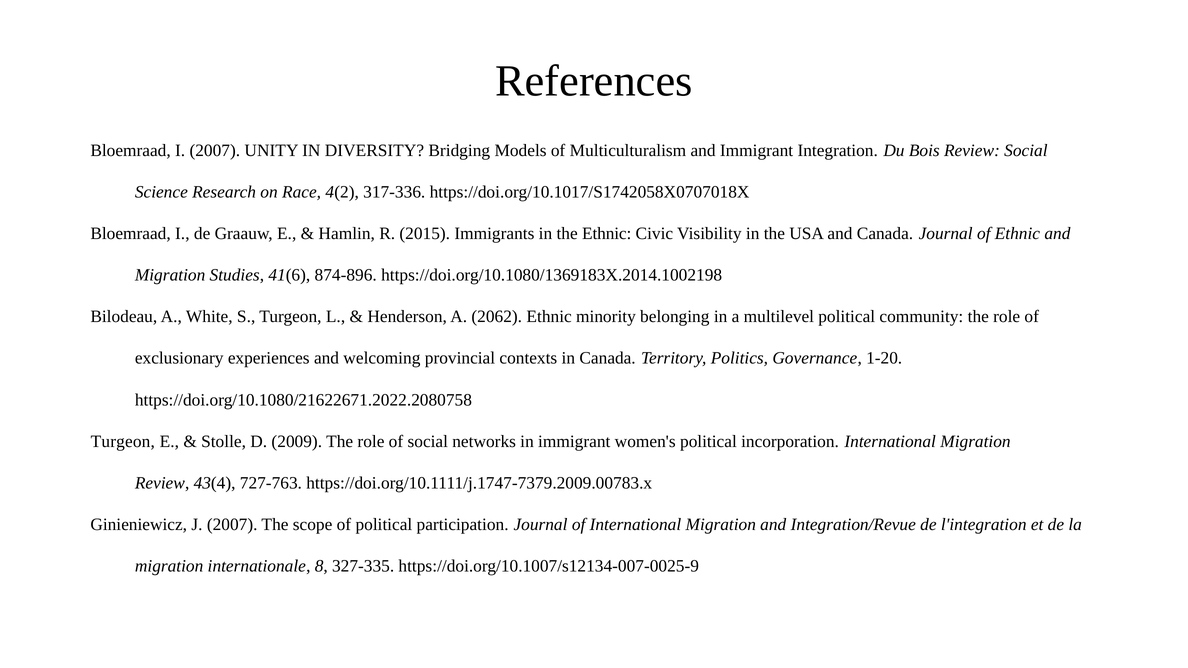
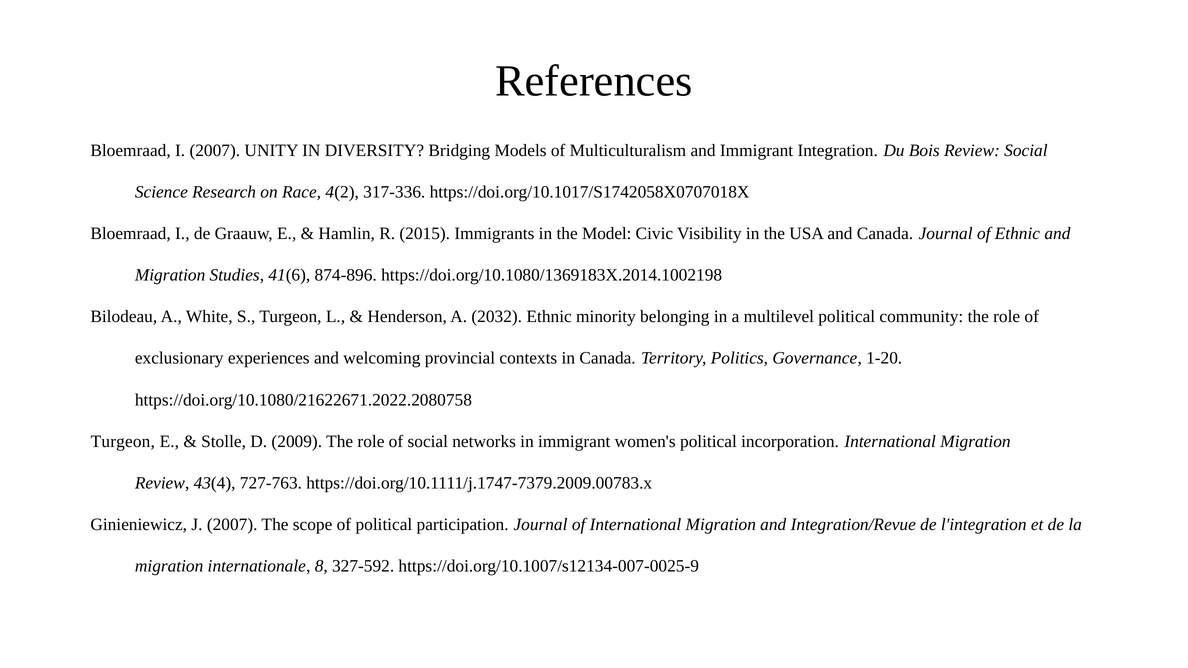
the Ethnic: Ethnic -> Model (607, 234)
2062: 2062 -> 2032 (497, 317)
327-335: 327-335 -> 327-592 (363, 566)
